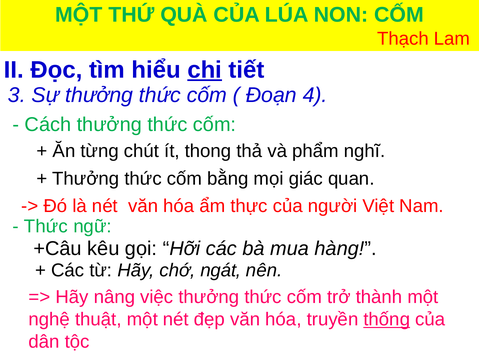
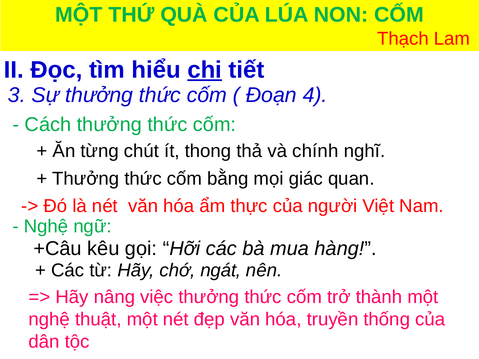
phẩm: phẩm -> chính (315, 151)
Thức: Thức -> Nghệ (46, 226)
thống underline: present -> none (387, 320)
